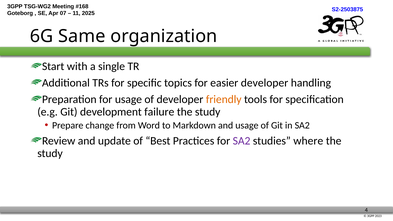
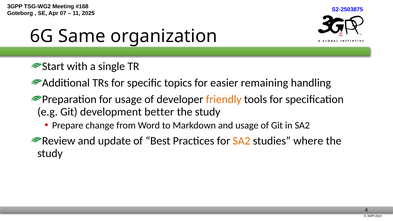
easier developer: developer -> remaining (265, 83)
failure: failure -> better (159, 112)
SA2 colour: purple -> orange (242, 141)
